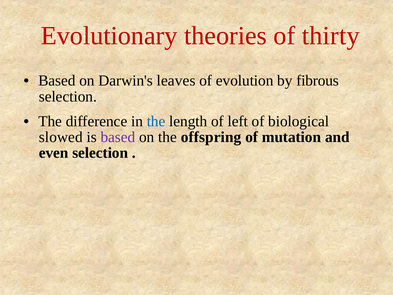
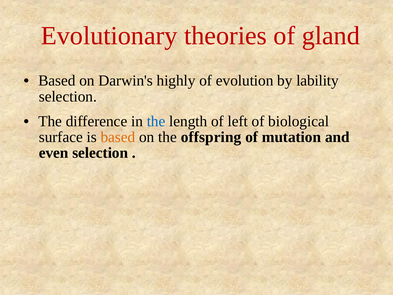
thirty: thirty -> gland (331, 36)
leaves: leaves -> highly (176, 81)
fibrous: fibrous -> lability (318, 81)
slowed: slowed -> surface (61, 137)
based colour: purple -> orange (118, 137)
